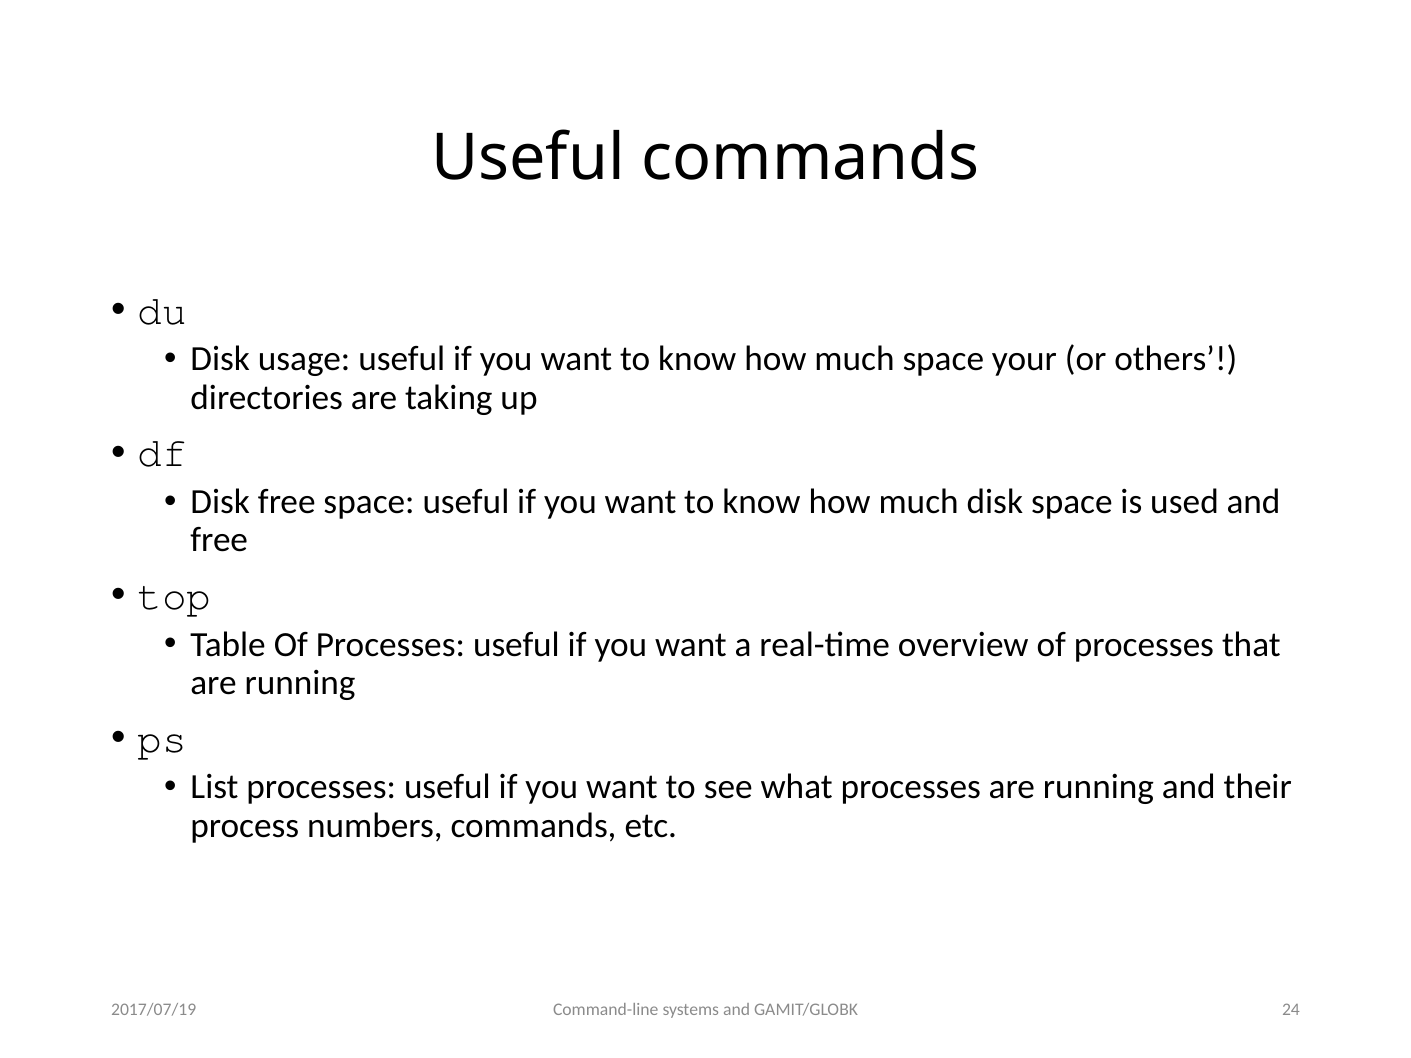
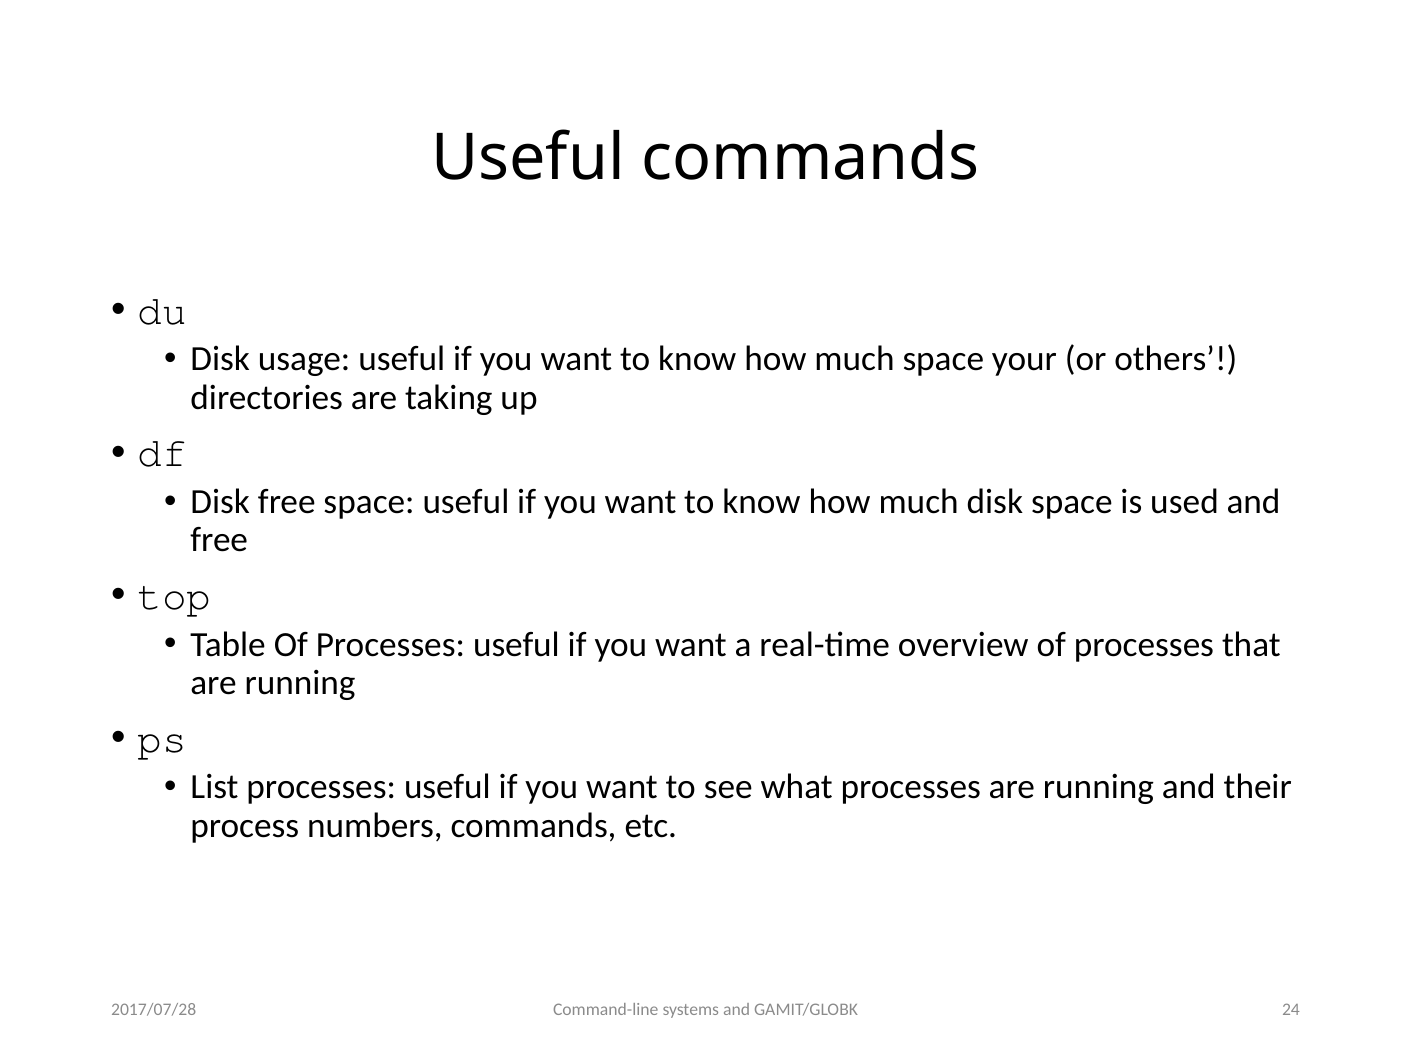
2017/07/19: 2017/07/19 -> 2017/07/28 (154, 1010)
